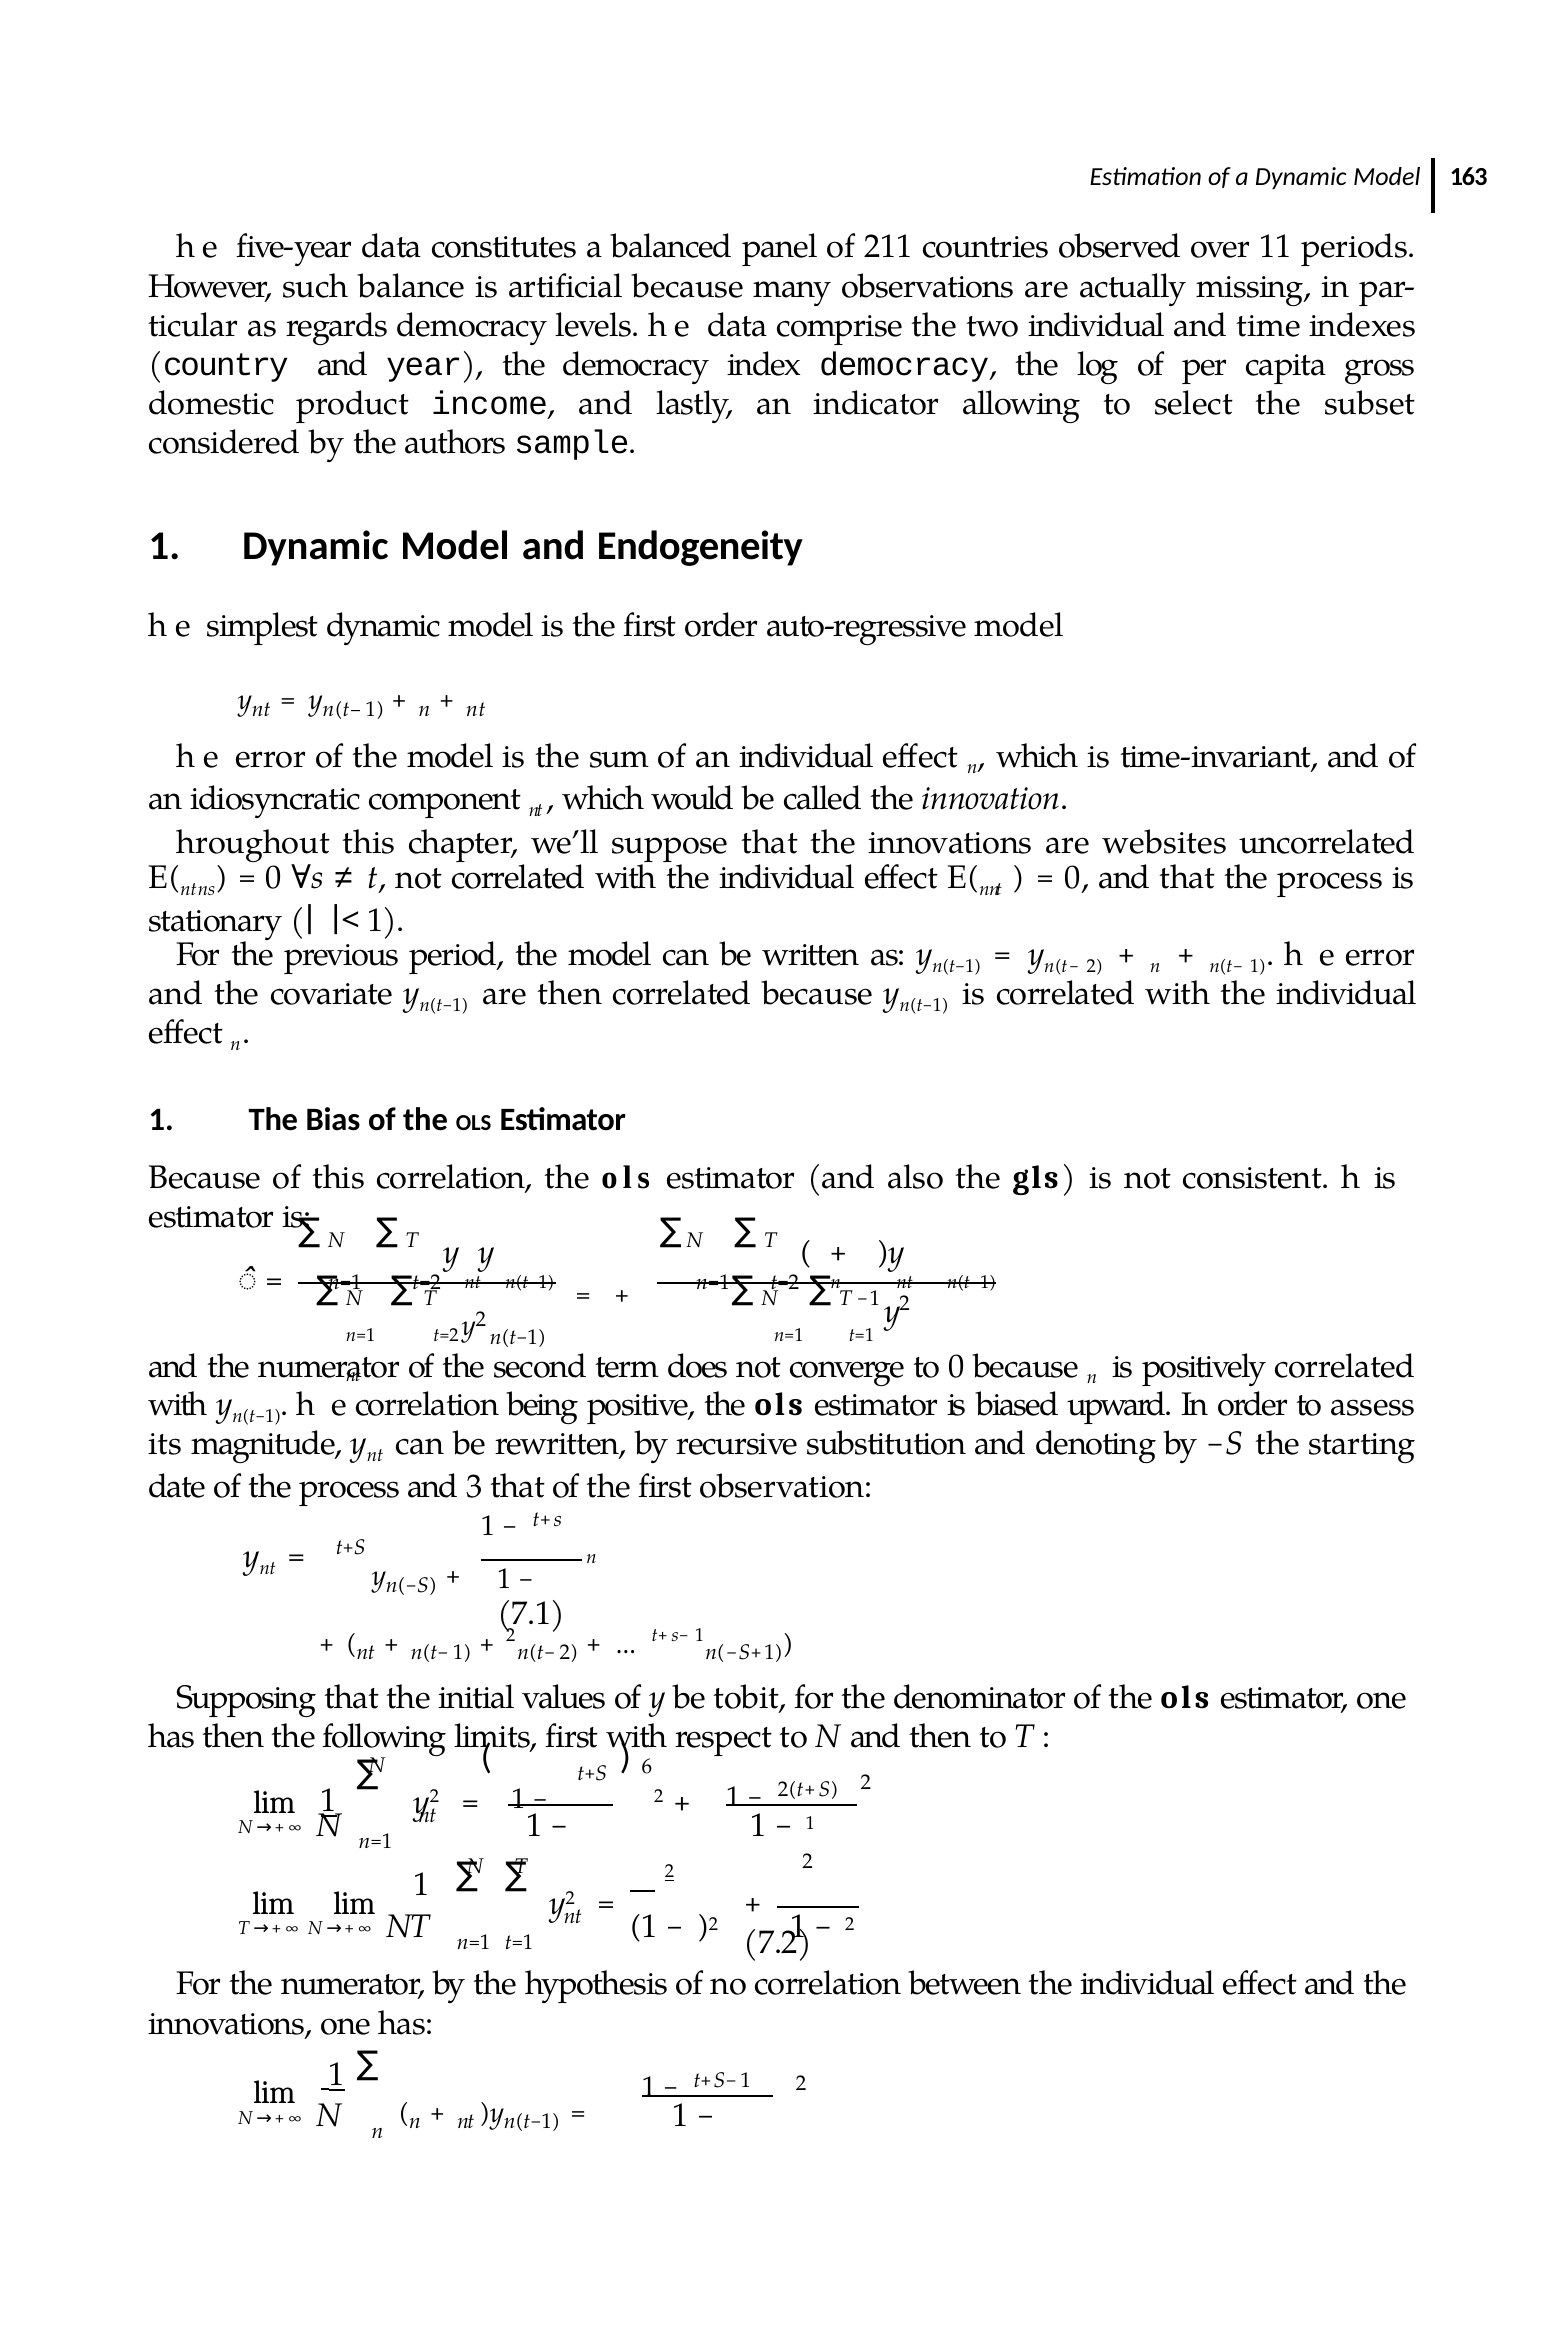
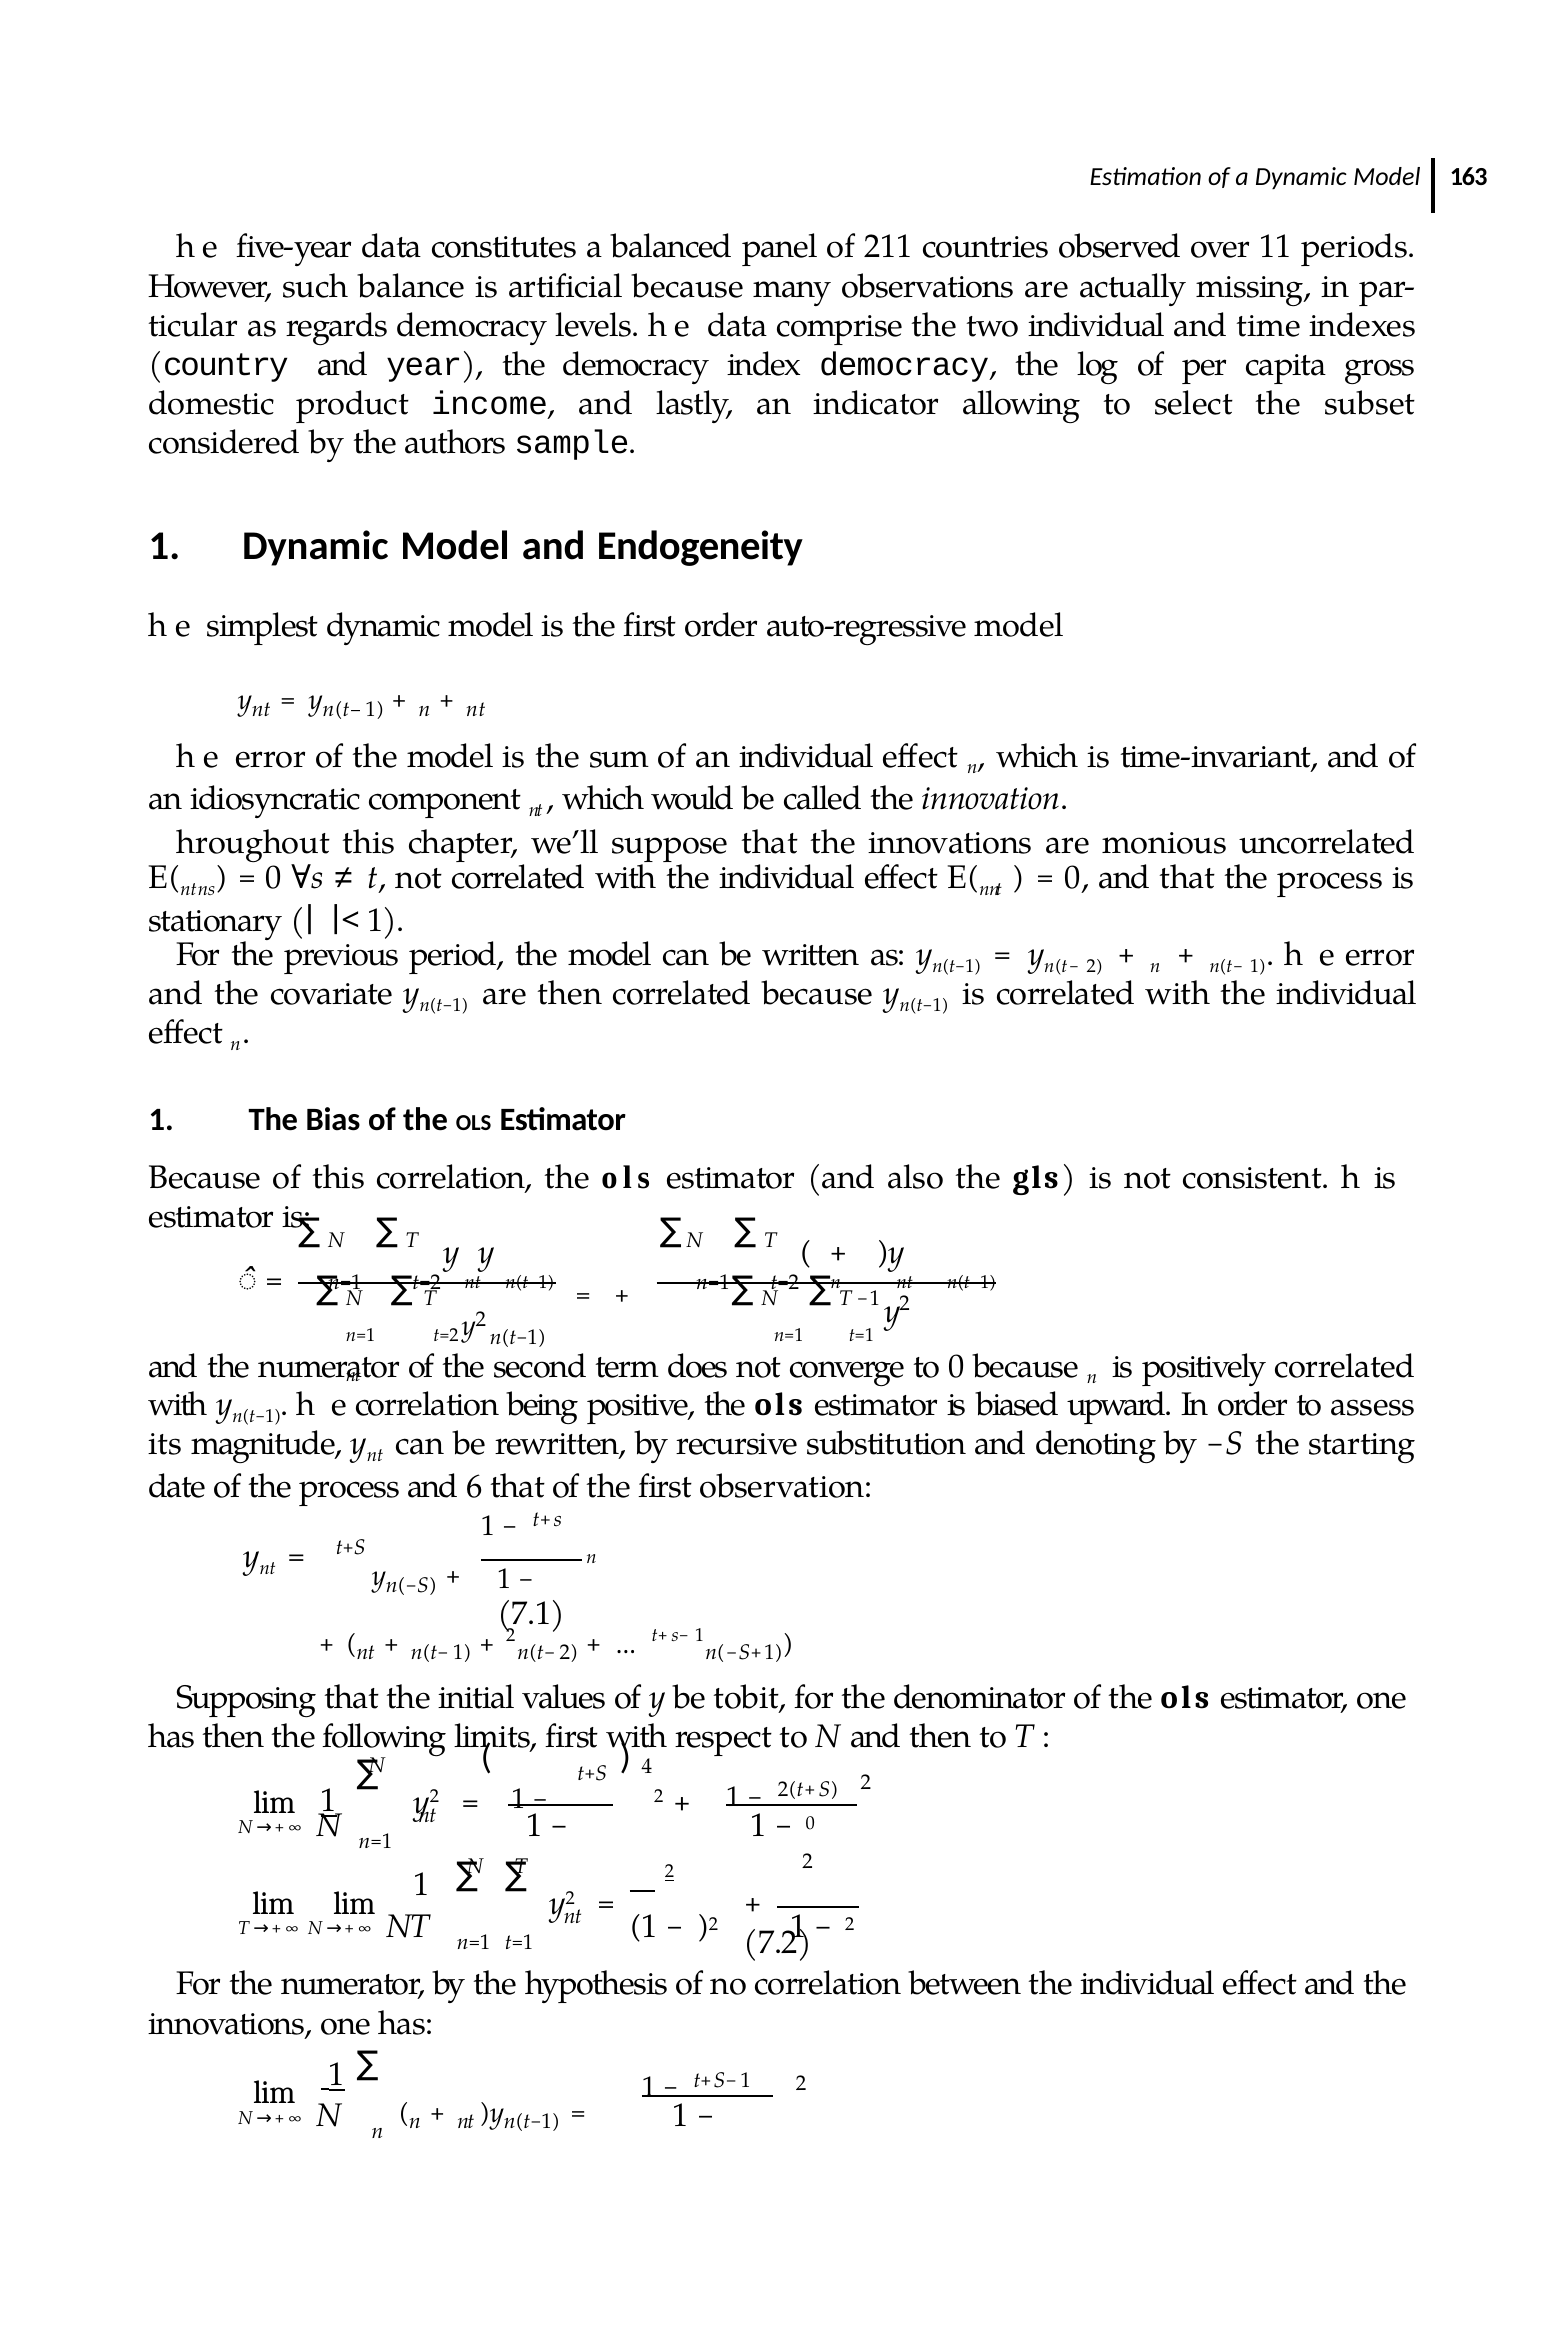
websites: websites -> monious (1165, 843)
3: 3 -> 6 (475, 1486)
6: 6 -> 4 (647, 1766)
1: 1 -> 0 (810, 1823)
